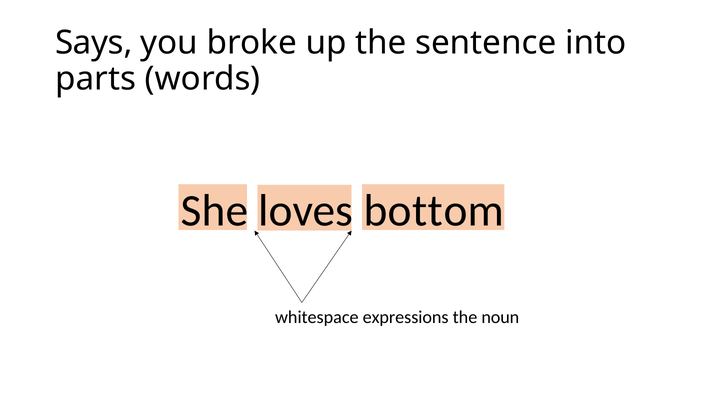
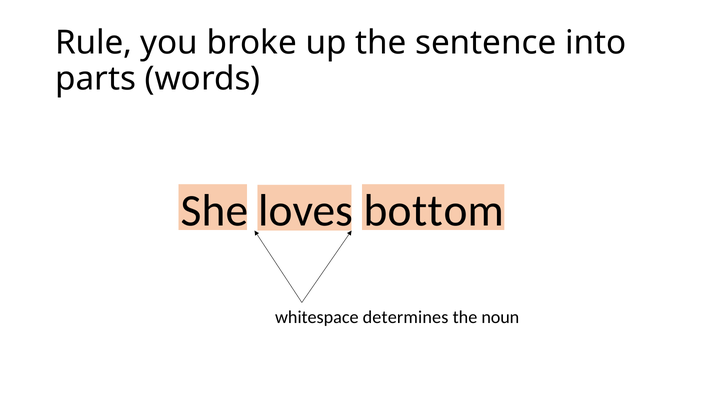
Says: Says -> Rule (94, 43)
expressions: expressions -> determines (406, 318)
